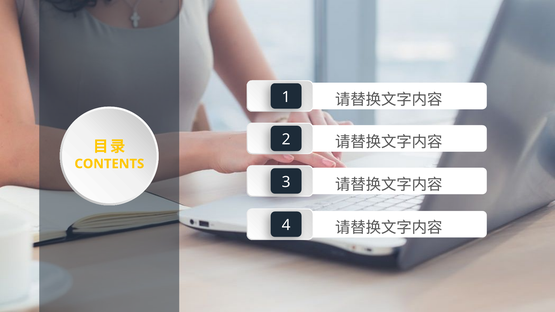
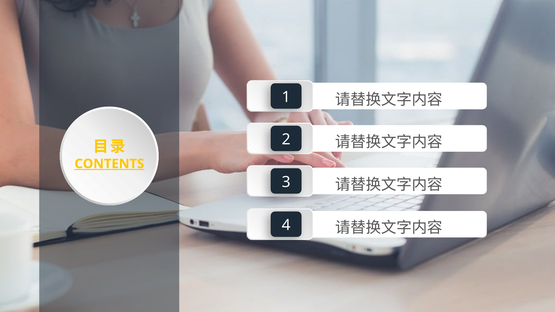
CONTENTS underline: none -> present (109, 164)
